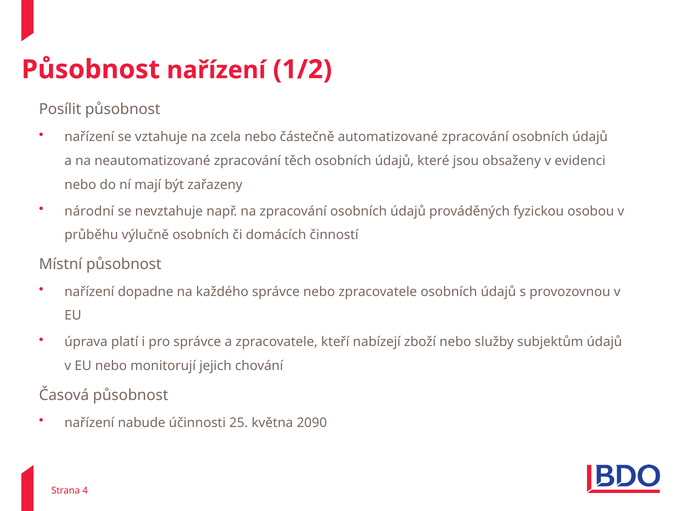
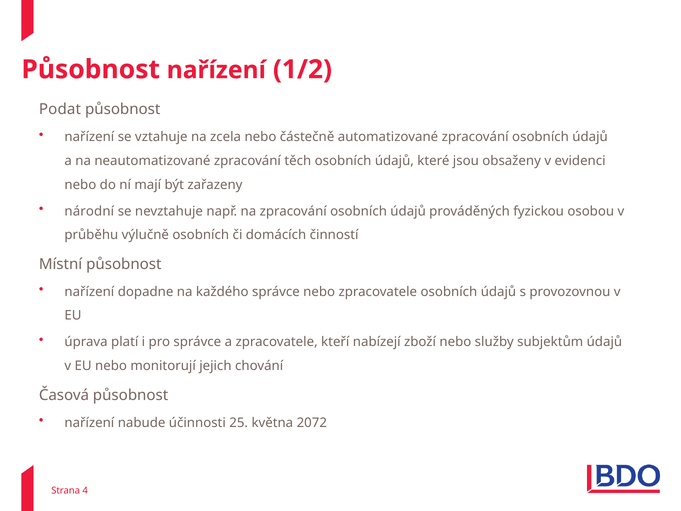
Posílit: Posílit -> Podat (60, 109)
2090: 2090 -> 2072 (312, 423)
